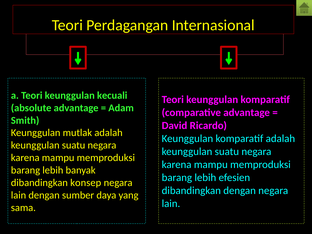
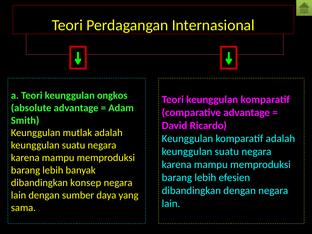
kecuali: kecuali -> ongkos (112, 95)
